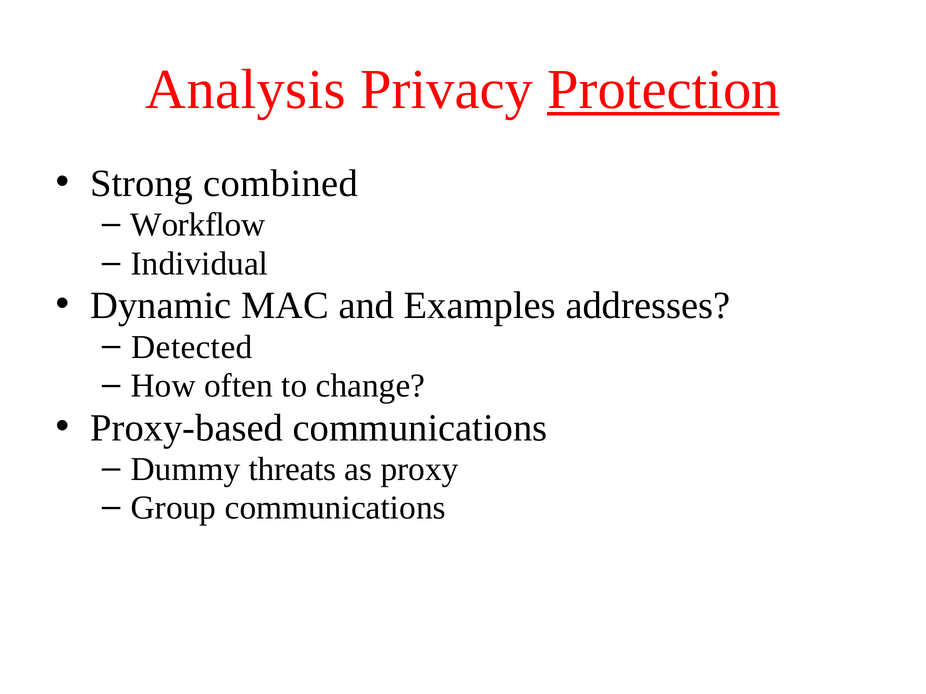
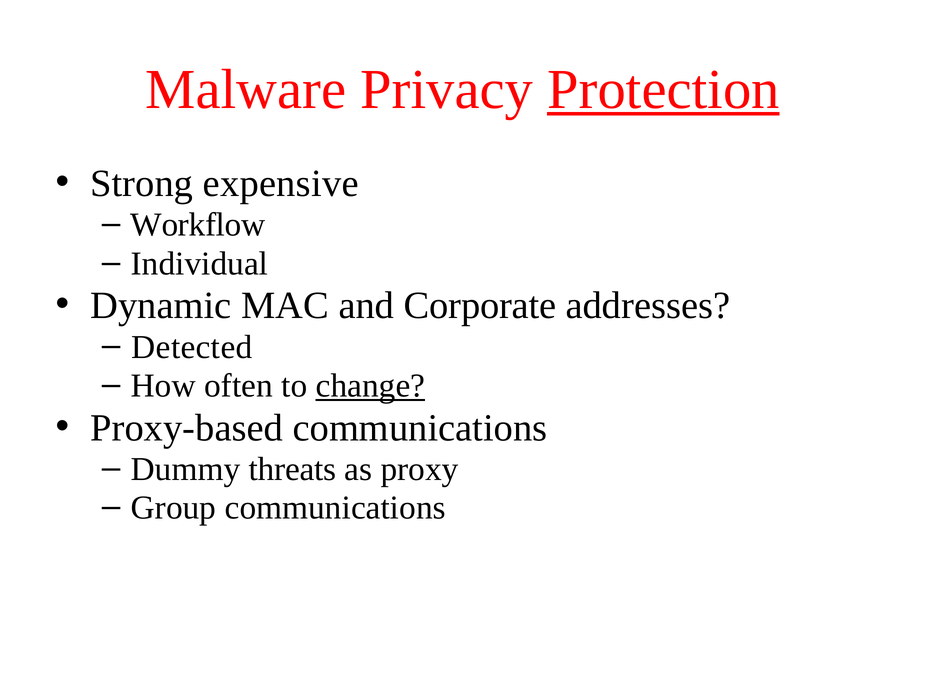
Analysis: Analysis -> Malware (246, 90)
combined: combined -> expensive (281, 184)
Examples: Examples -> Corporate (480, 306)
change underline: none -> present (370, 386)
